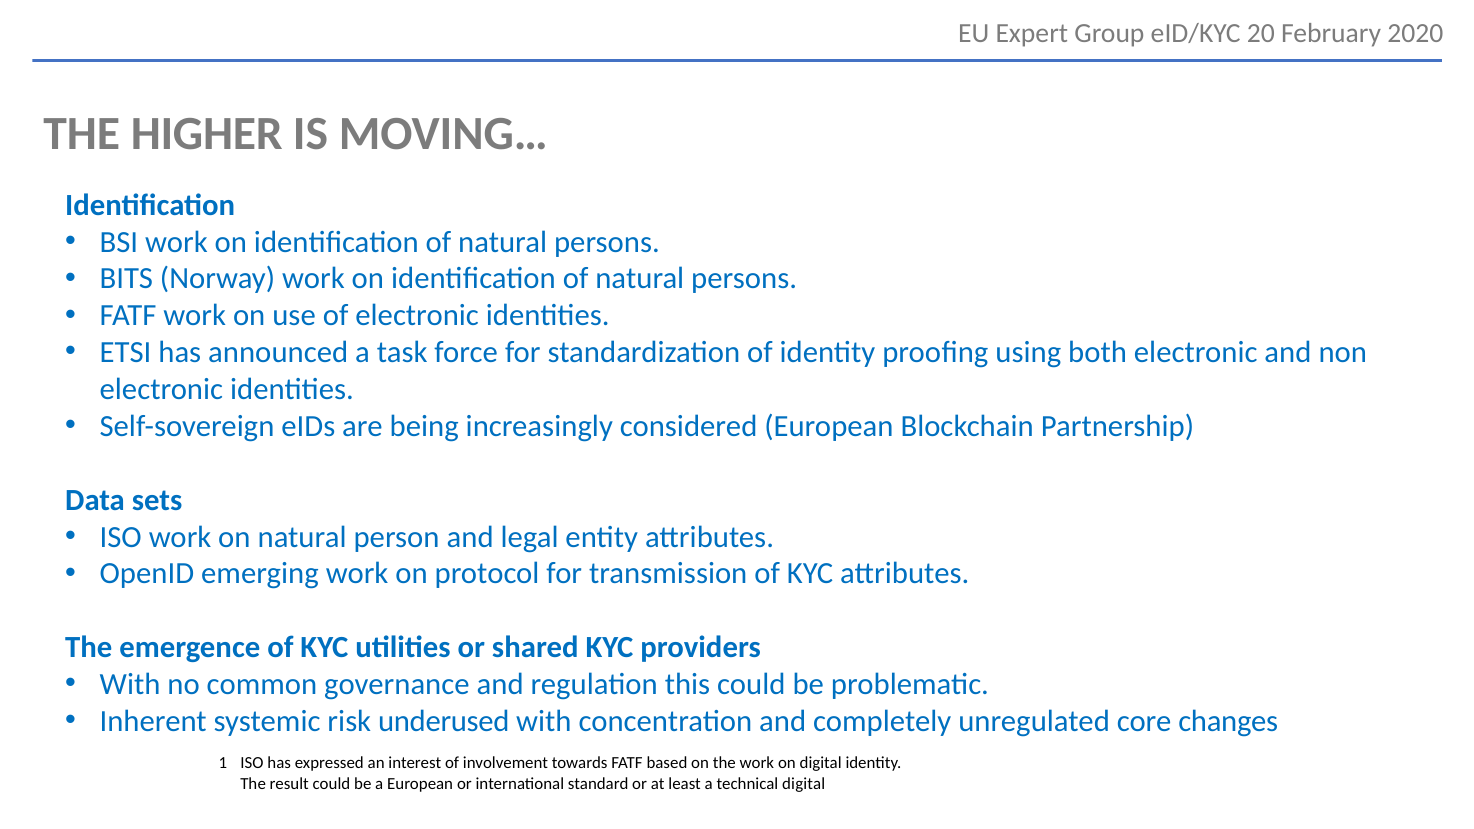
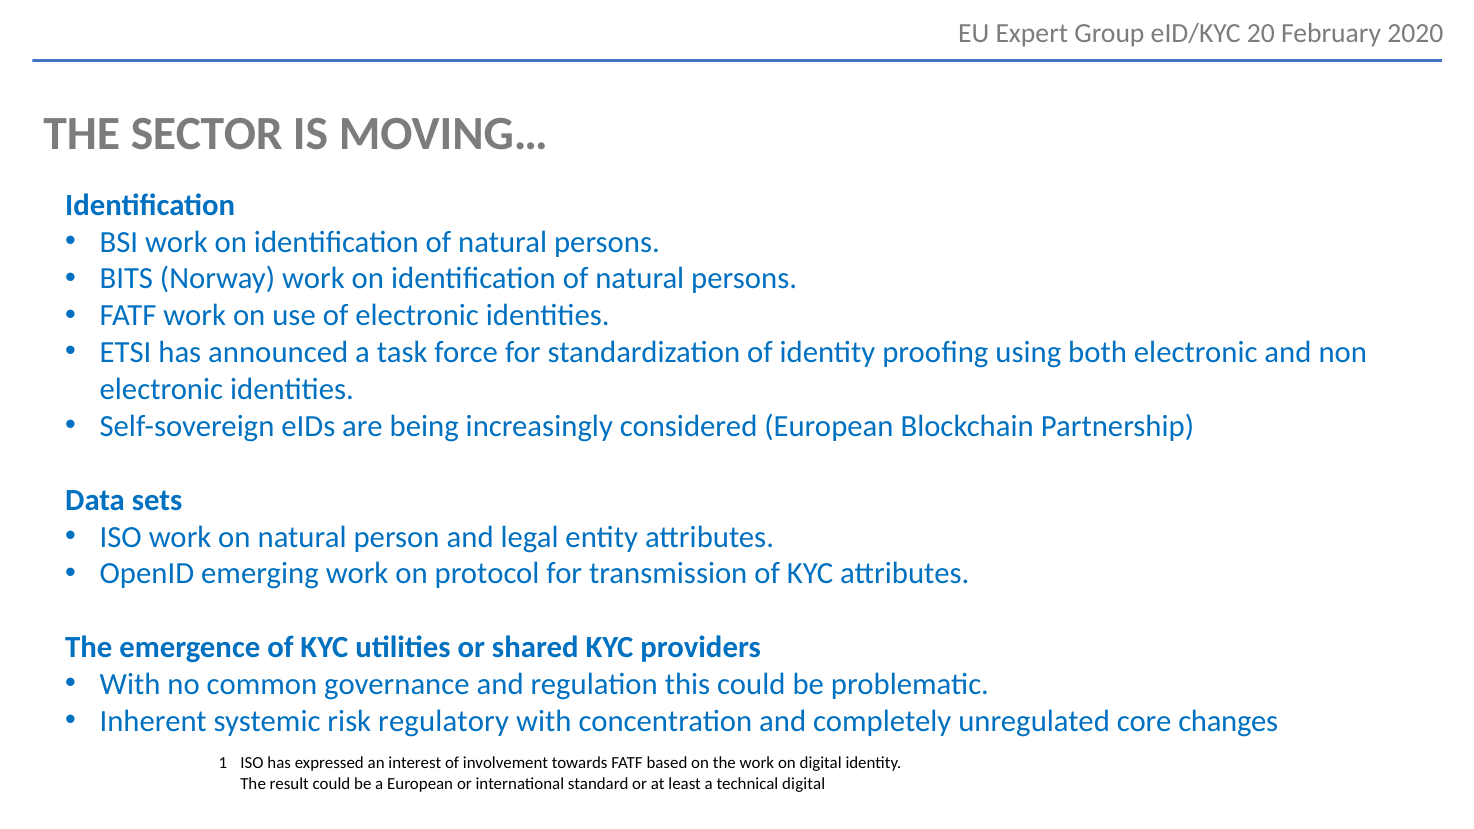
HIGHER: HIGHER -> SECTOR (207, 134)
underused: underused -> regulatory (444, 721)
